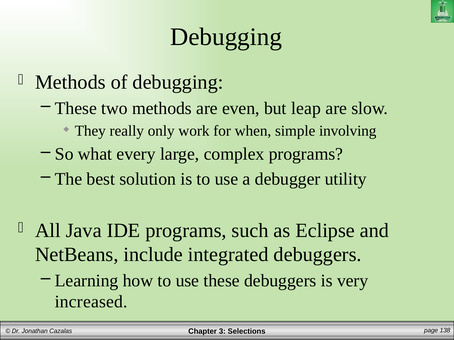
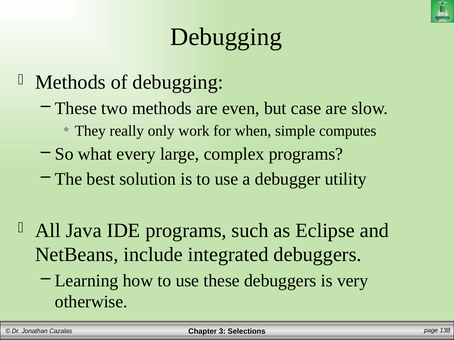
leap: leap -> case (306, 108)
involving: involving -> computes (348, 131)
increased: increased -> otherwise (91, 302)
